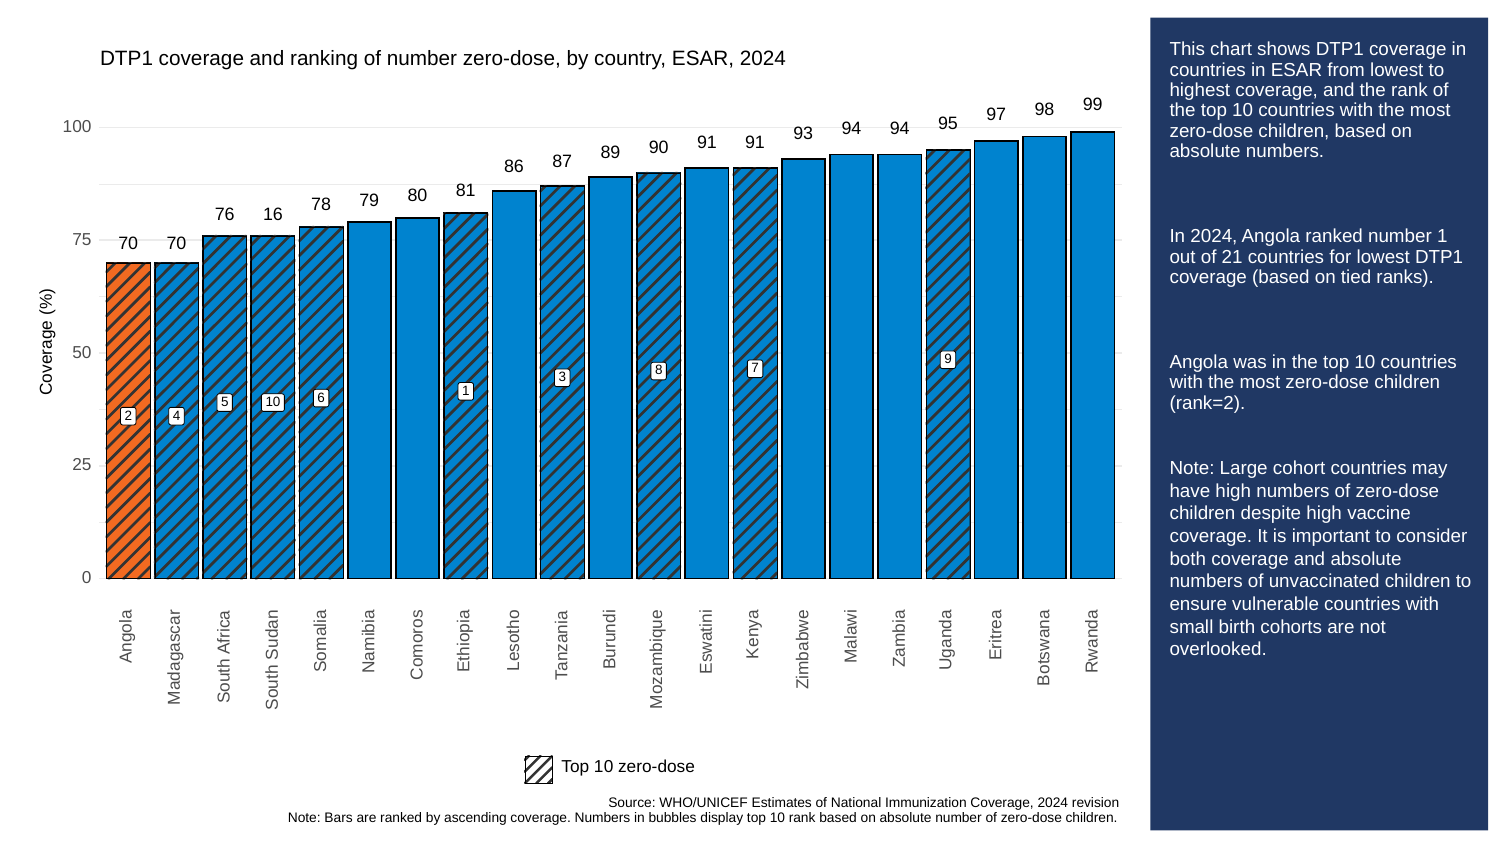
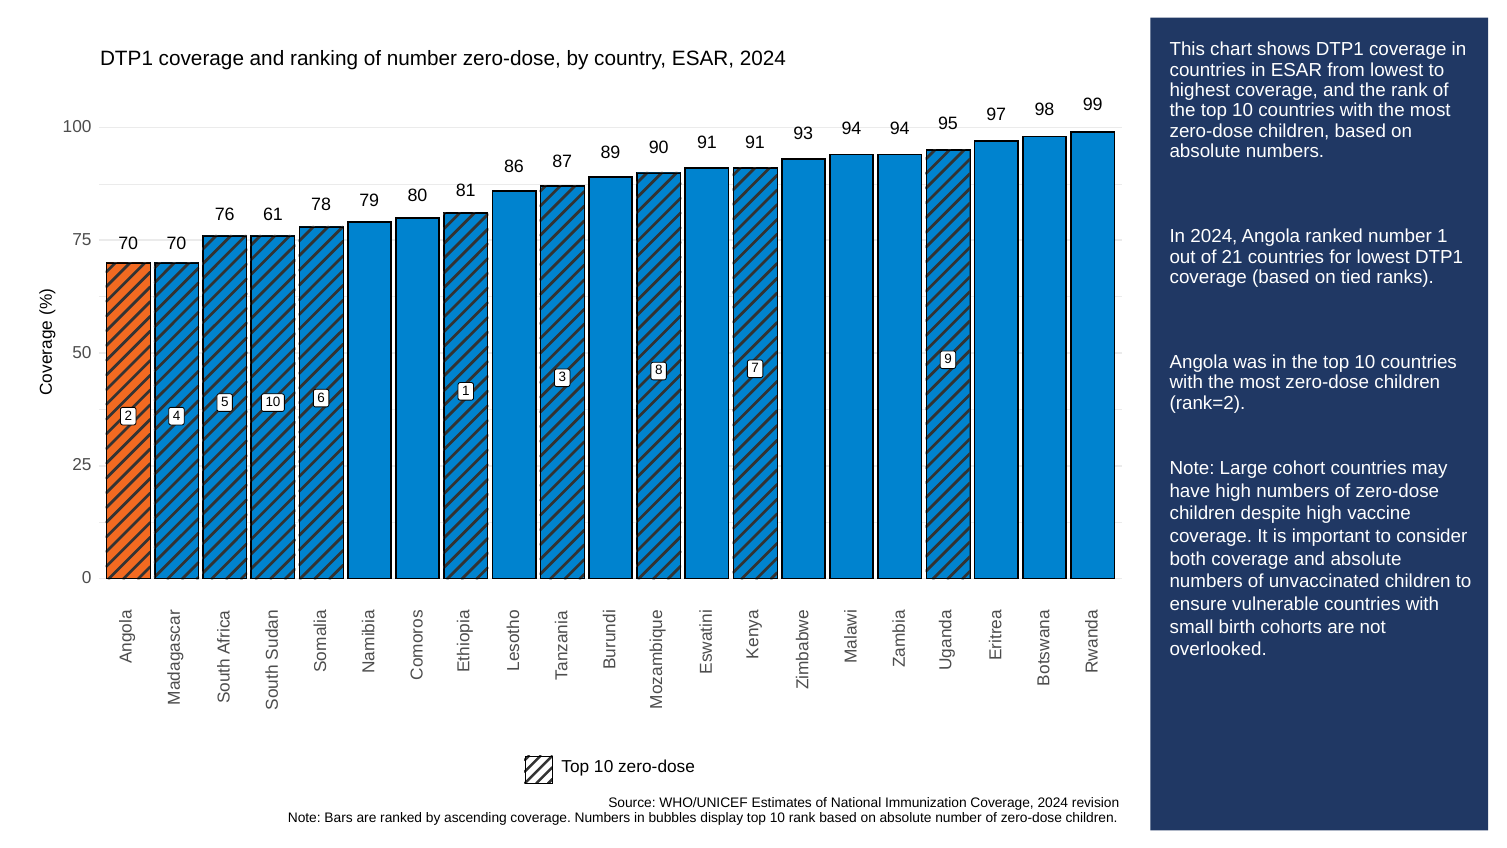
16: 16 -> 61 (273, 214)
